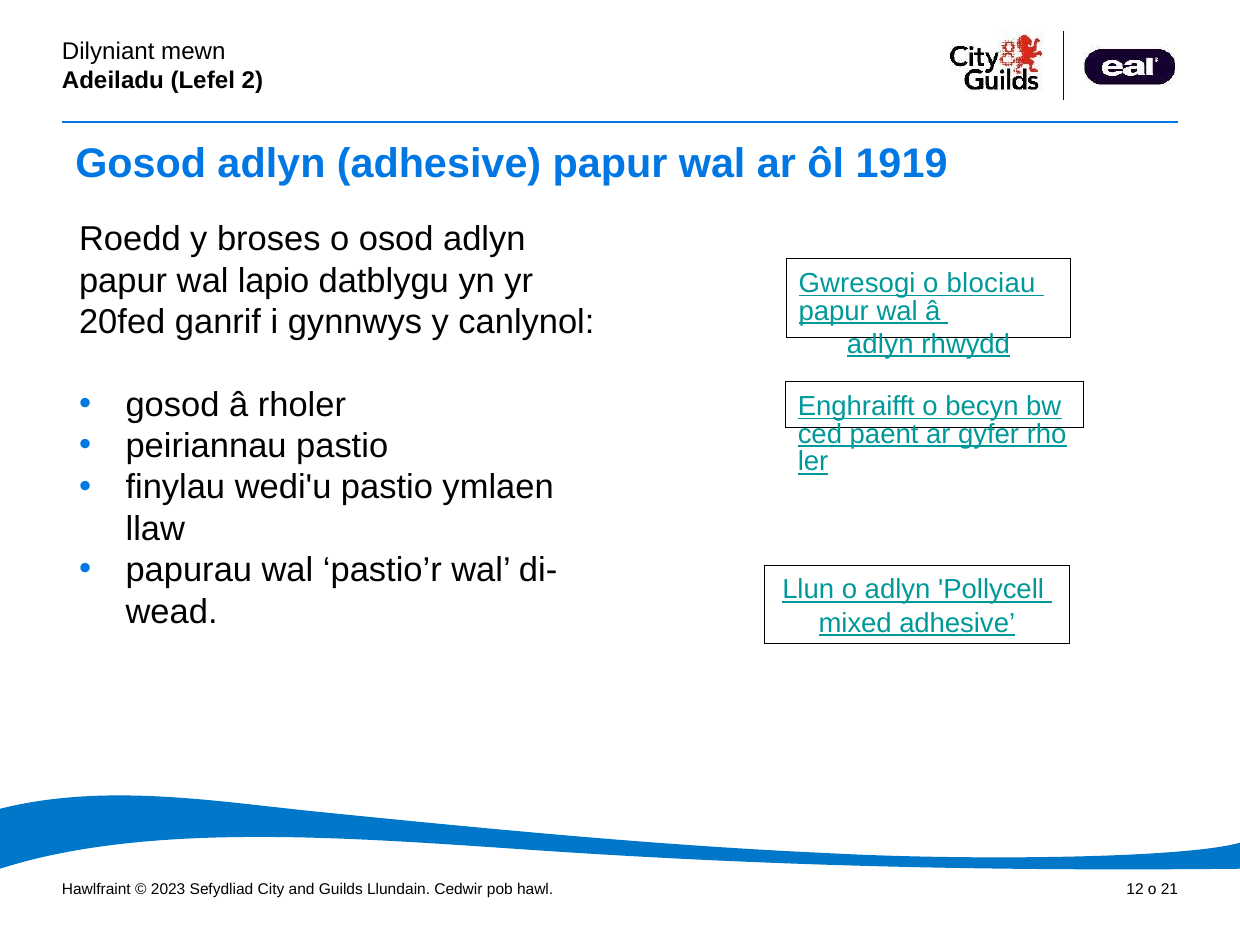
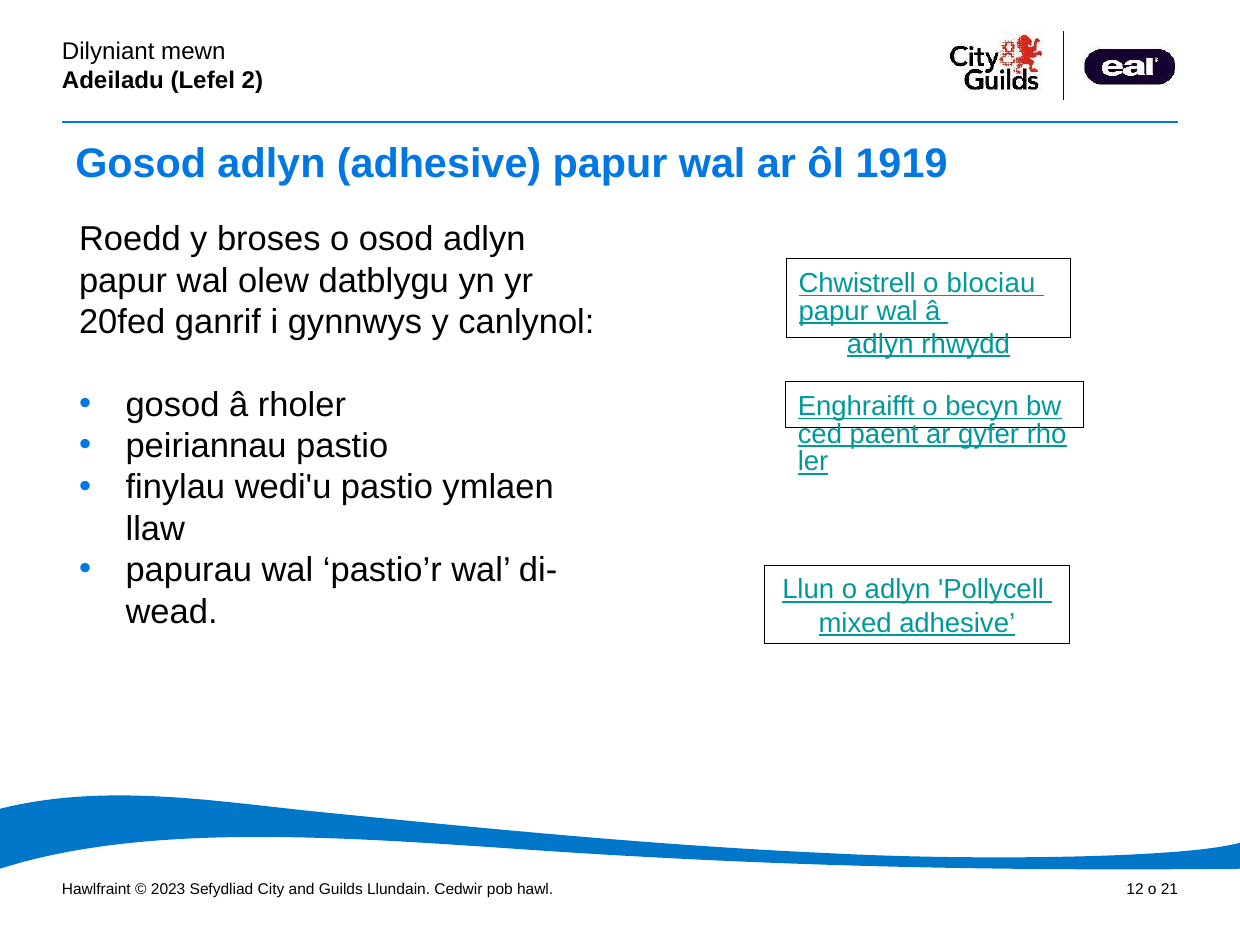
lapio: lapio -> olew (274, 281)
Gwresogi: Gwresogi -> Chwistrell (857, 283)
